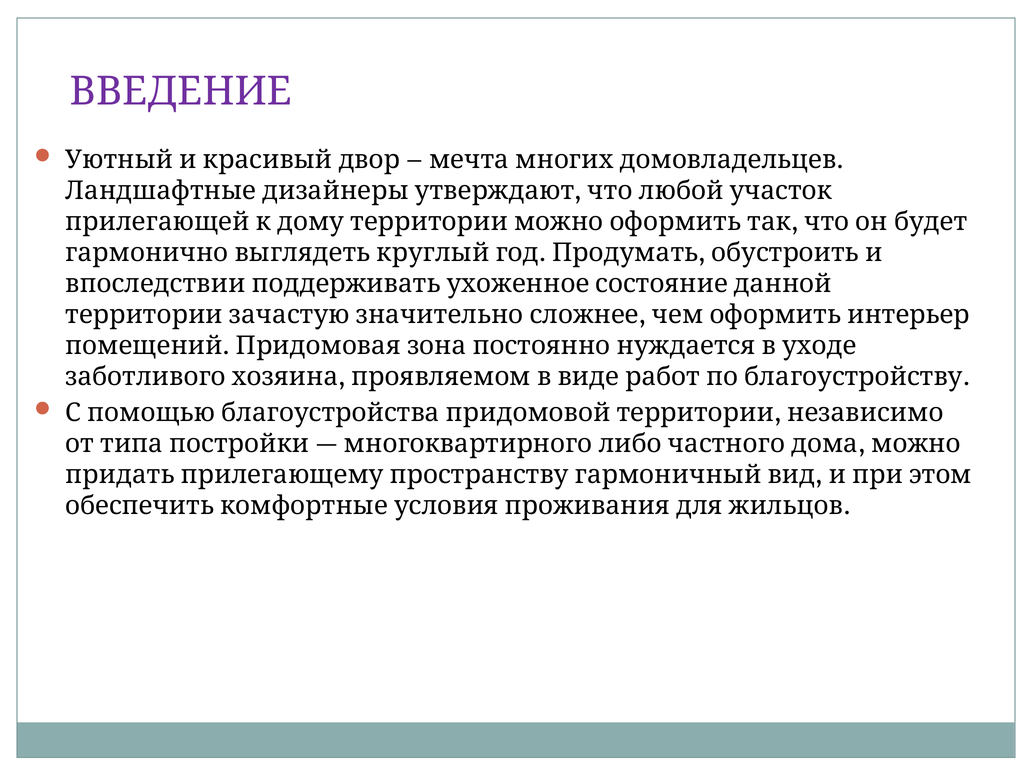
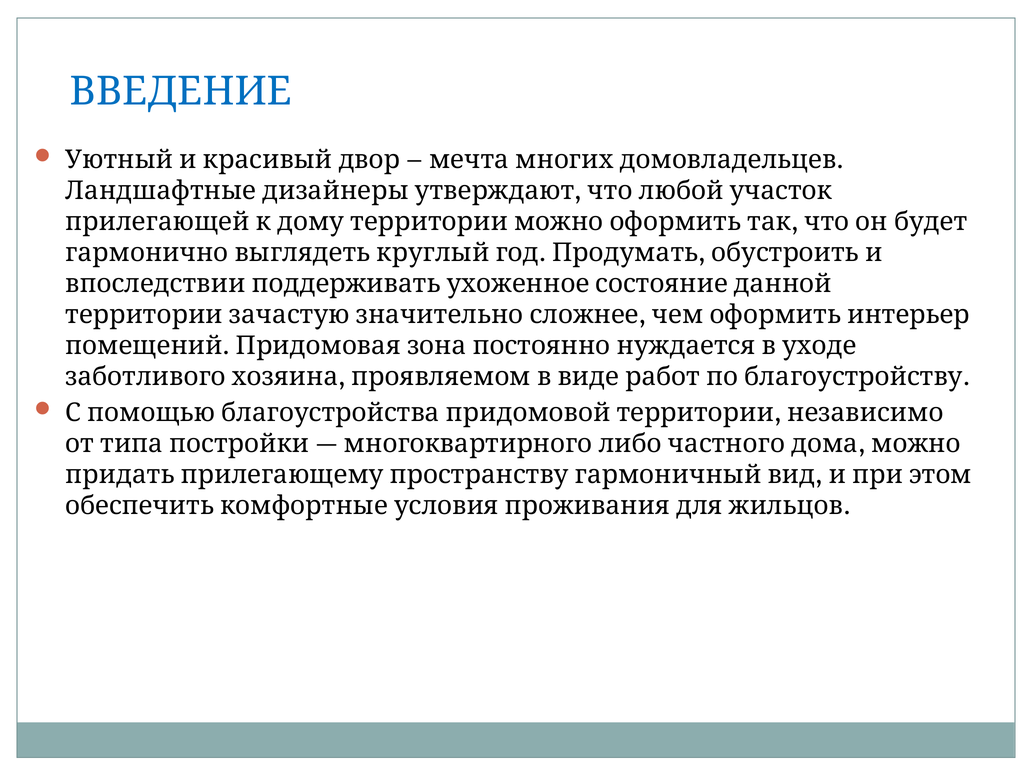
ВВЕДЕНИЕ colour: purple -> blue (181, 92)
